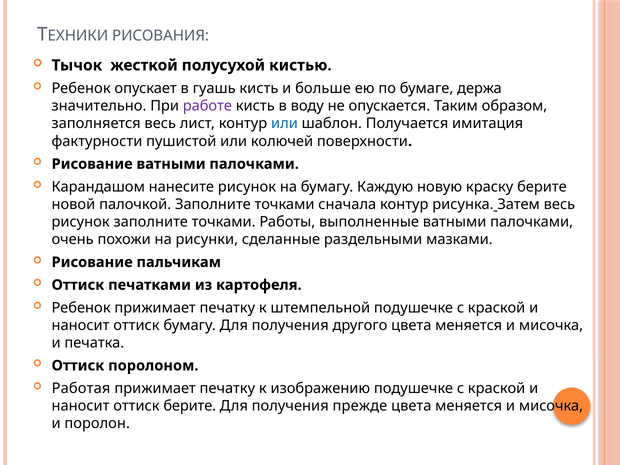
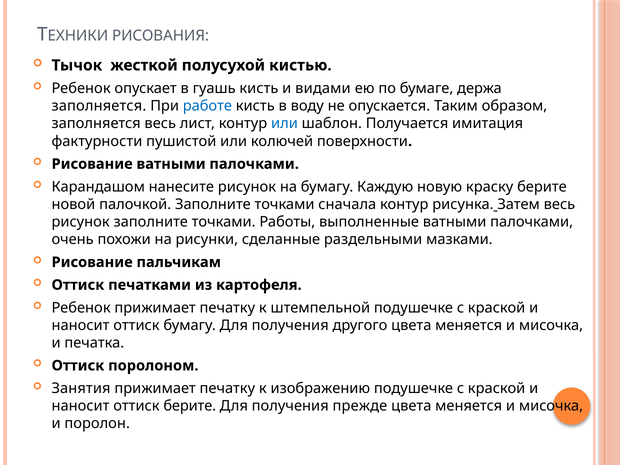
больше: больше -> видами (323, 88)
значительно: значительно -> заполняется (99, 106)
работе colour: purple -> blue (207, 106)
Работая: Работая -> Занятия (81, 388)
